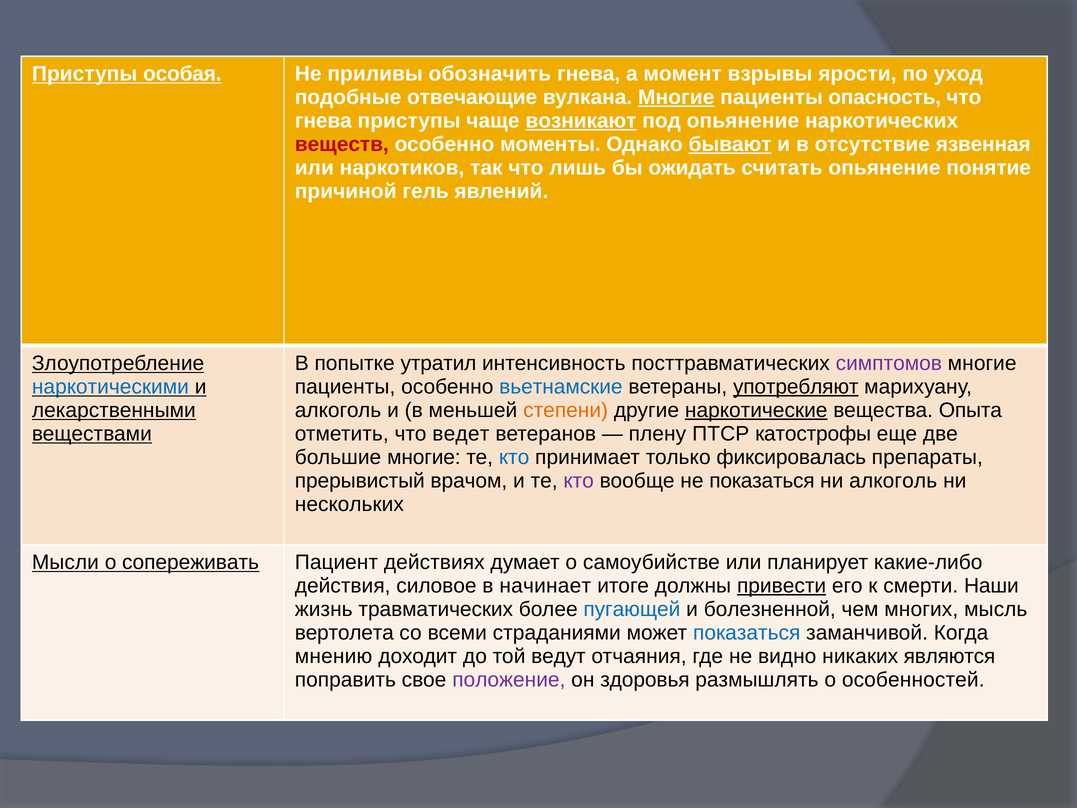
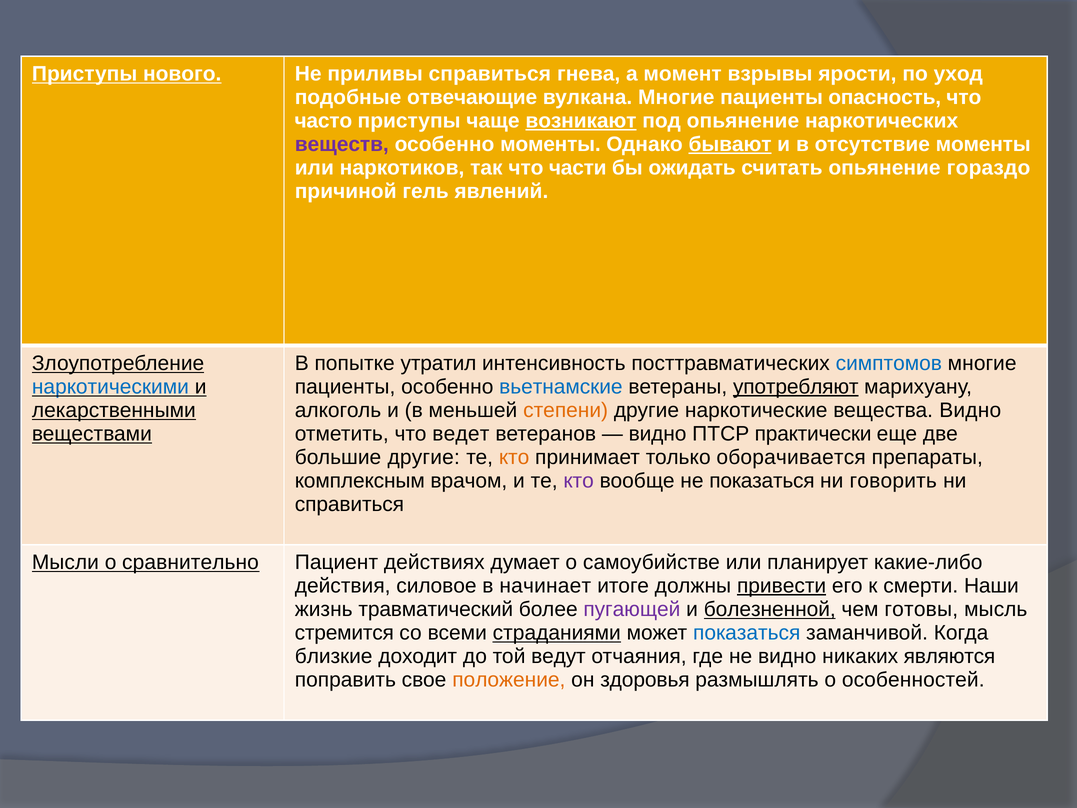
особая: особая -> нового (182, 74)
приливы обозначить: обозначить -> справиться (490, 74)
Многие underline: present -> none (676, 97)
гнева: гнева -> часто (323, 121)
веществ colour: red -> purple (342, 144)
отсутствие язвенная: язвенная -> моменты (983, 144)
лишь: лишь -> части (578, 168)
понятие: понятие -> гораздо (989, 168)
симптомов colour: purple -> blue (889, 363)
наркотические underline: present -> none (756, 410)
вещества Опыта: Опыта -> Видно (970, 410)
плену: плену -> видно (658, 434)
катострофы: катострофы -> практически (813, 434)
большие многие: многие -> другие (424, 457)
кто colour: blue -> orange (514, 457)
фиксировалась: фиксировалась -> оборачивается (791, 457)
прерывистый: прерывистый -> комплексным (360, 481)
ни алкоголь: алкоголь -> говорить (893, 481)
нескольких: нескольких -> справиться (349, 504)
сопереживать: сопереживать -> сравнительно (190, 562)
травматических: травматических -> травматический (436, 609)
пугающей colour: blue -> purple (632, 609)
болезненной underline: none -> present (770, 609)
многих: многих -> готовы (921, 609)
вертолета: вертолета -> стремится (344, 633)
страданиями underline: none -> present (557, 633)
мнению: мнению -> близкие (334, 656)
положение colour: purple -> orange (509, 680)
